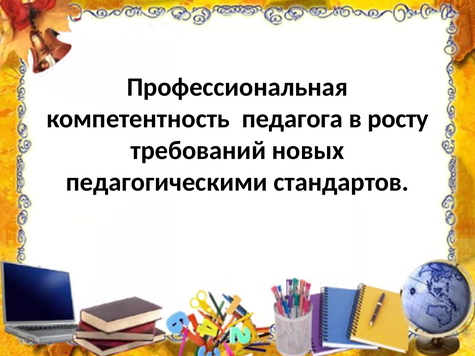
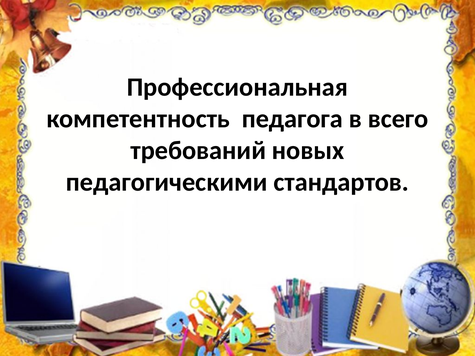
росту: росту -> всего (398, 119)
